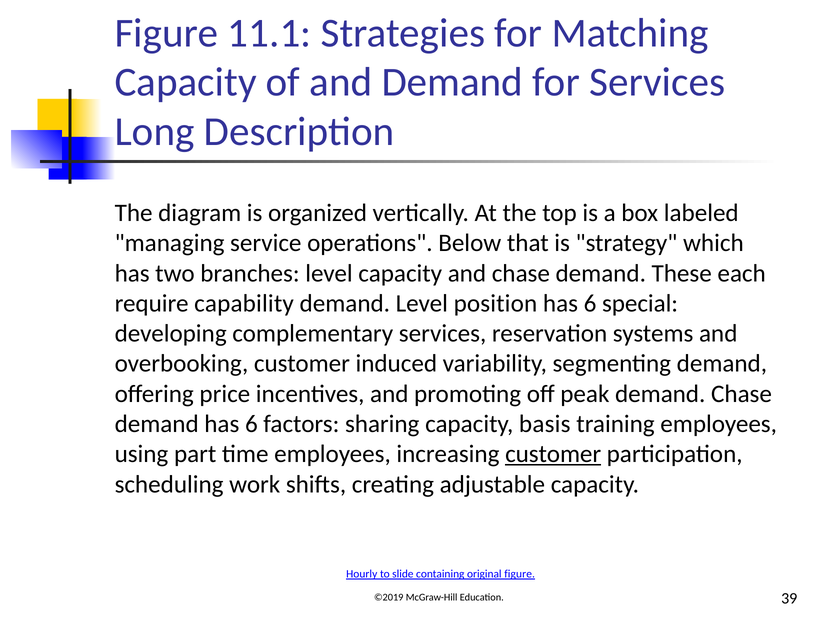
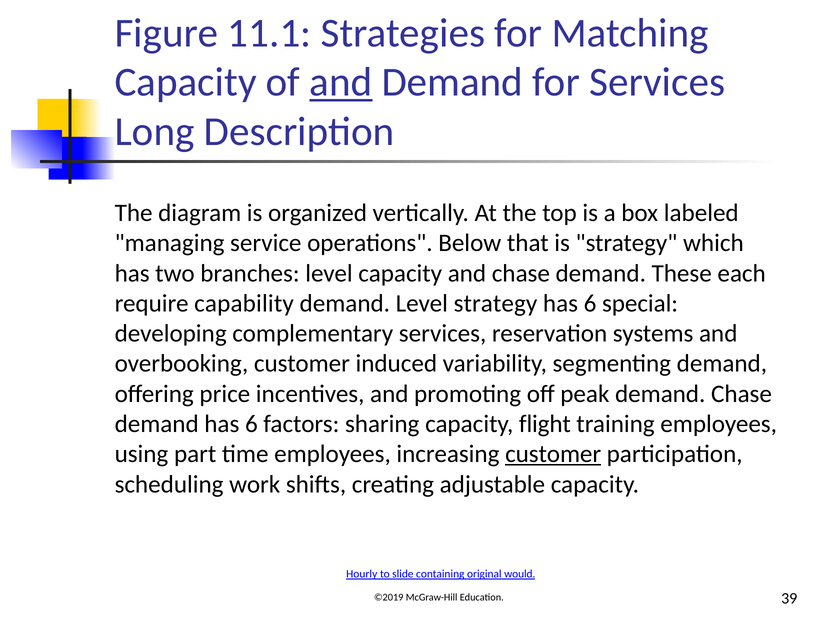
and underline: none -> present (341, 82)
Level position: position -> strategy (495, 304)
basis: basis -> flight (545, 424)
original figure: figure -> would (520, 574)
